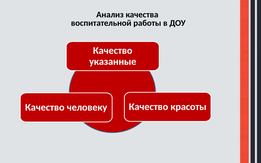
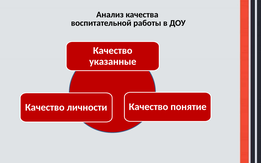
красоты: красоты -> понятие (189, 107)
человеку: человеку -> личности (87, 107)
